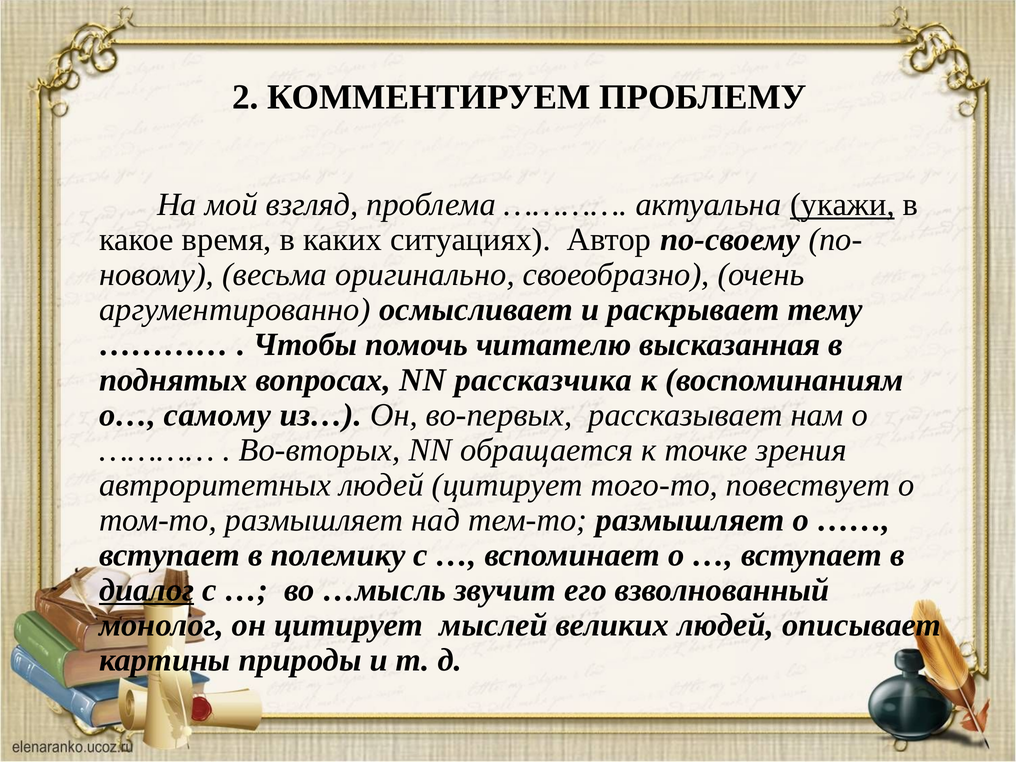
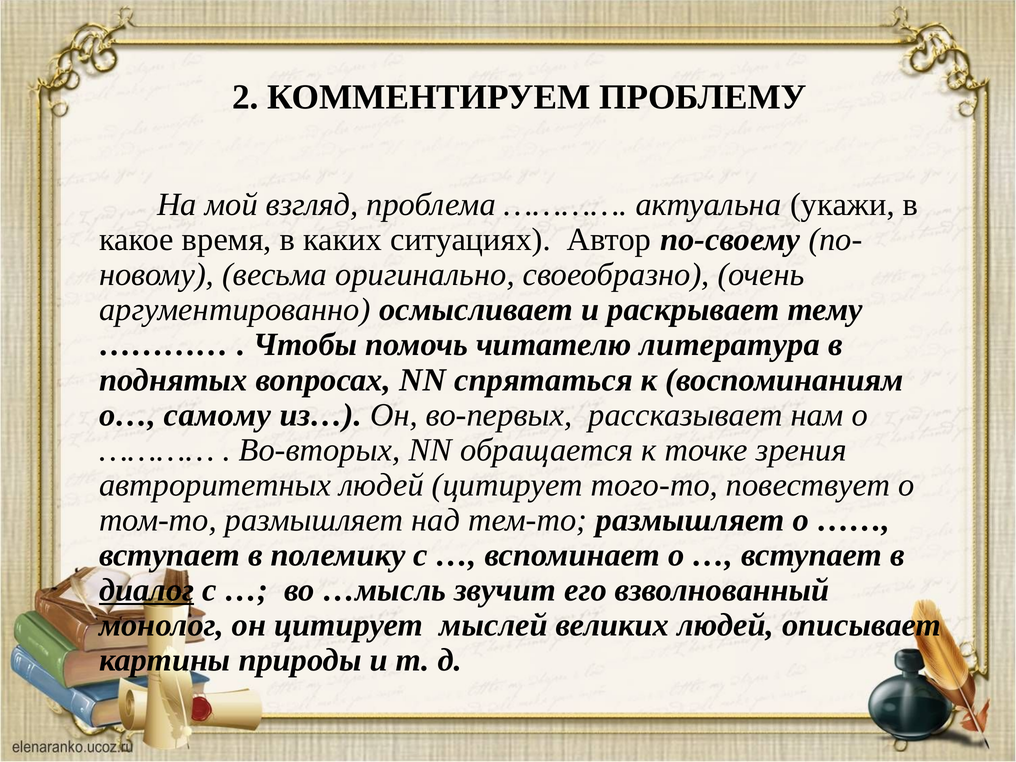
укажи underline: present -> none (842, 205)
высказанная: высказанная -> литература (730, 345)
рассказчика: рассказчика -> спрятаться (544, 380)
